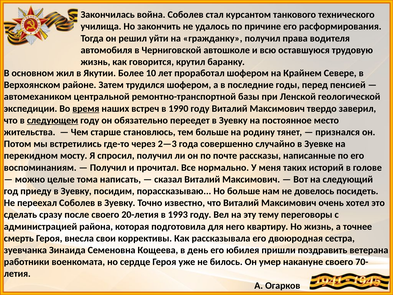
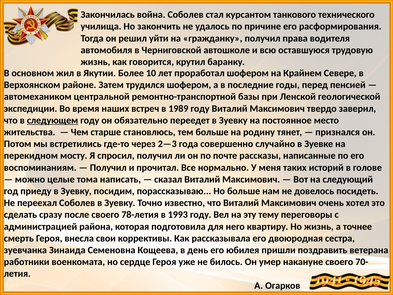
время underline: present -> none (86, 108)
1990: 1990 -> 1989 (178, 108)
20-летия: 20-летия -> 78-летия (140, 215)
